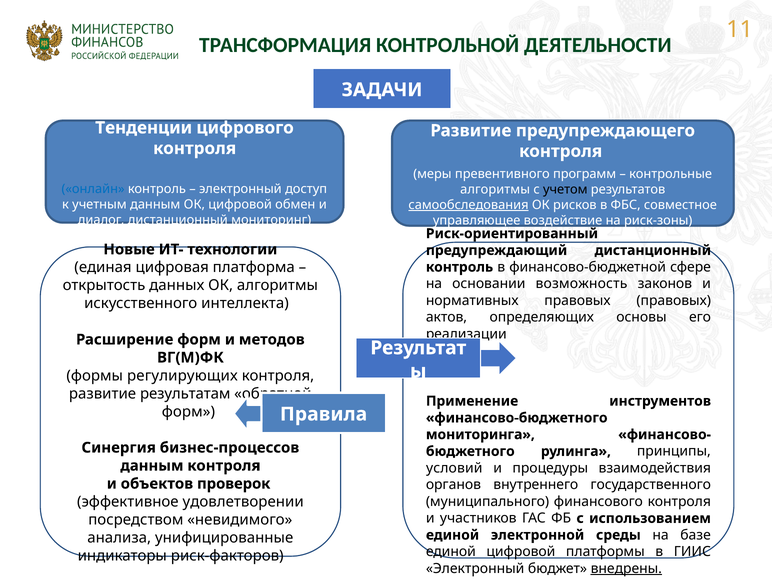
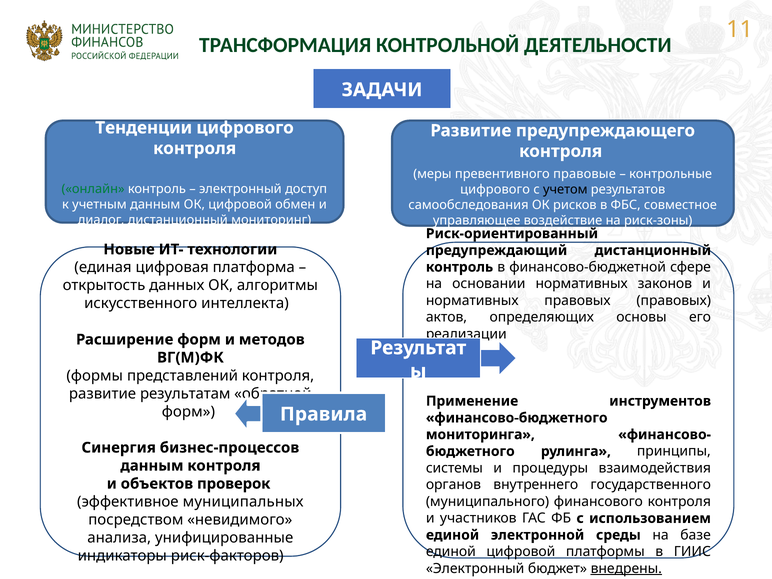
программ: программ -> правовые (585, 174)
онлайн colour: blue -> green (93, 189)
алгоритмы: алгоритмы -> цифрового (495, 189)
самообследования underline: present -> none (468, 205)
основании возможность: возможность -> нормативных (582, 284)
регулирующих: регулирующих -> представлений (182, 376)
условий: условий -> системы (454, 468)
удовлетворении: удовлетворении -> муниципальных (243, 502)
